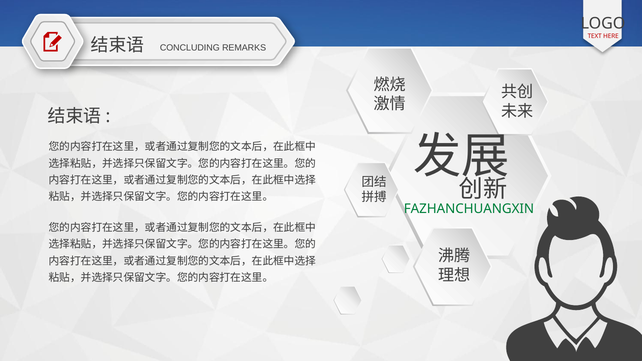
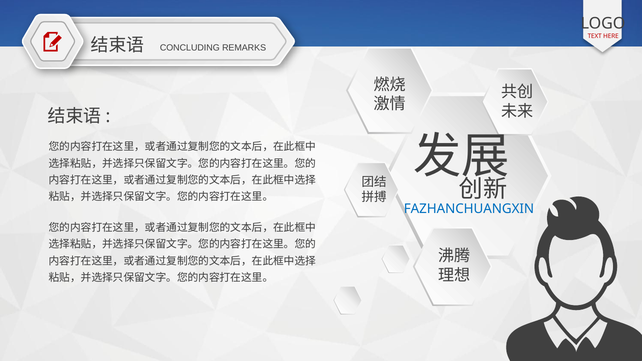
FAZHANCHUANGXIN colour: green -> blue (469, 209)
